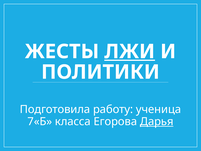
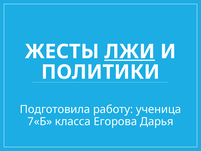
Дарья underline: present -> none (157, 121)
